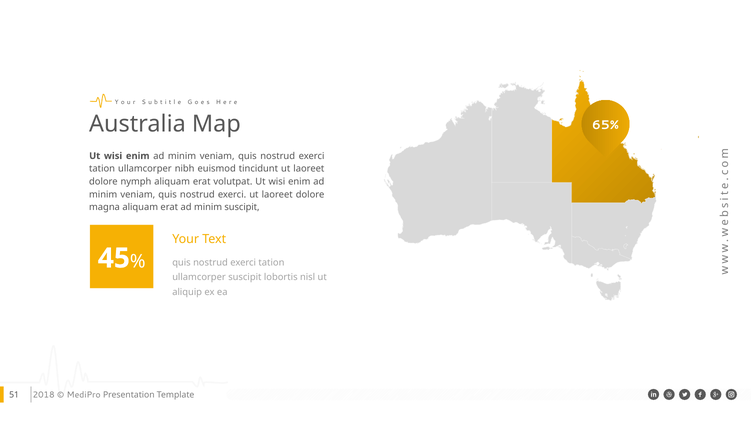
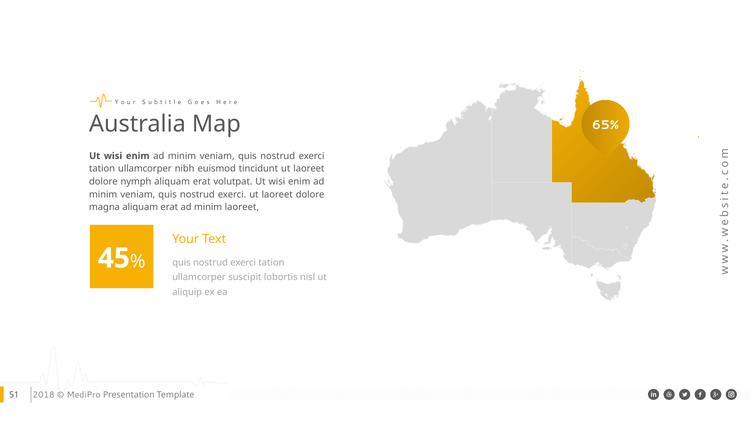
minim suscipit: suscipit -> laoreet (242, 207)
